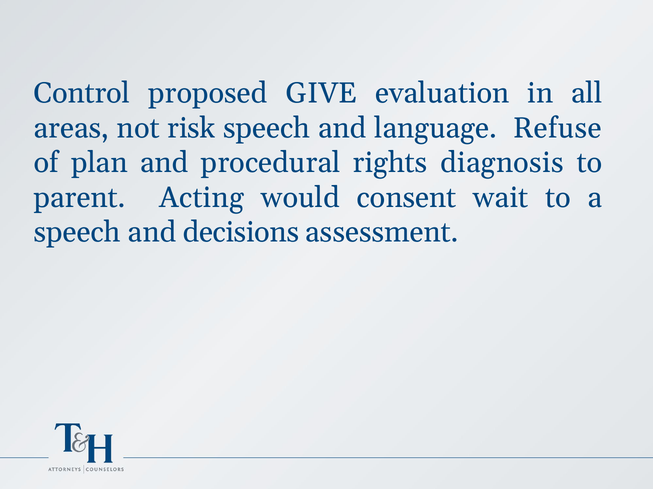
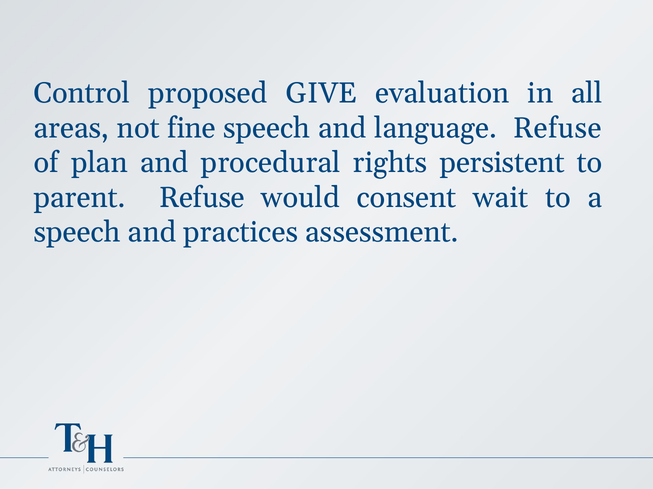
risk: risk -> fine (191, 128)
diagnosis: diagnosis -> persistent (502, 163)
parent Acting: Acting -> Refuse (202, 198)
decisions: decisions -> practices (241, 233)
